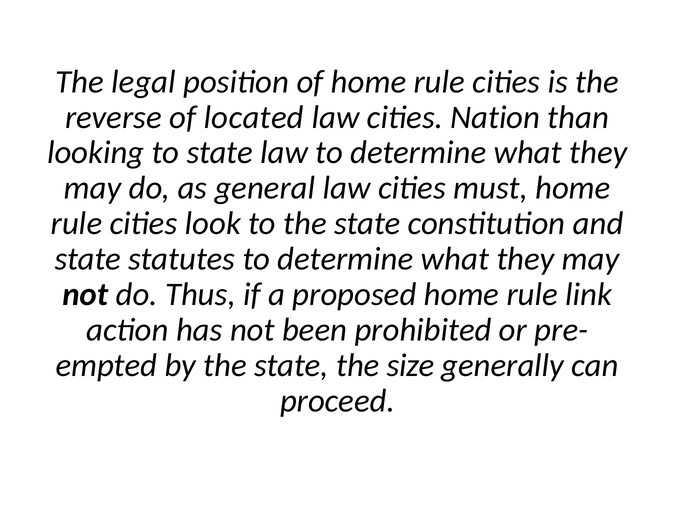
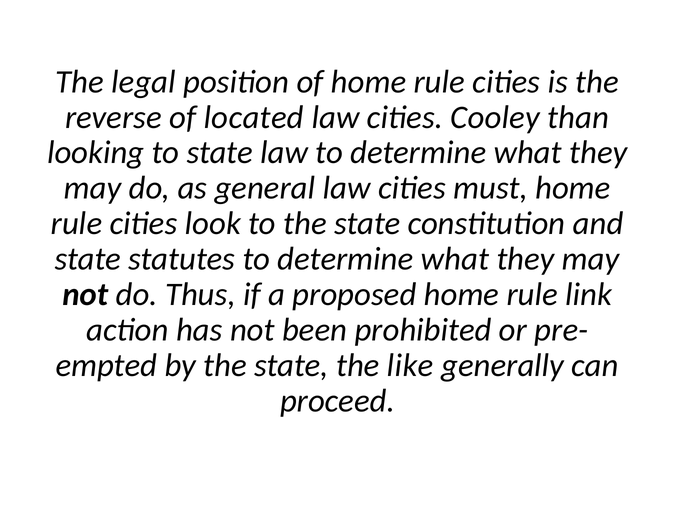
Nation: Nation -> Cooley (495, 117)
size: size -> like (410, 365)
